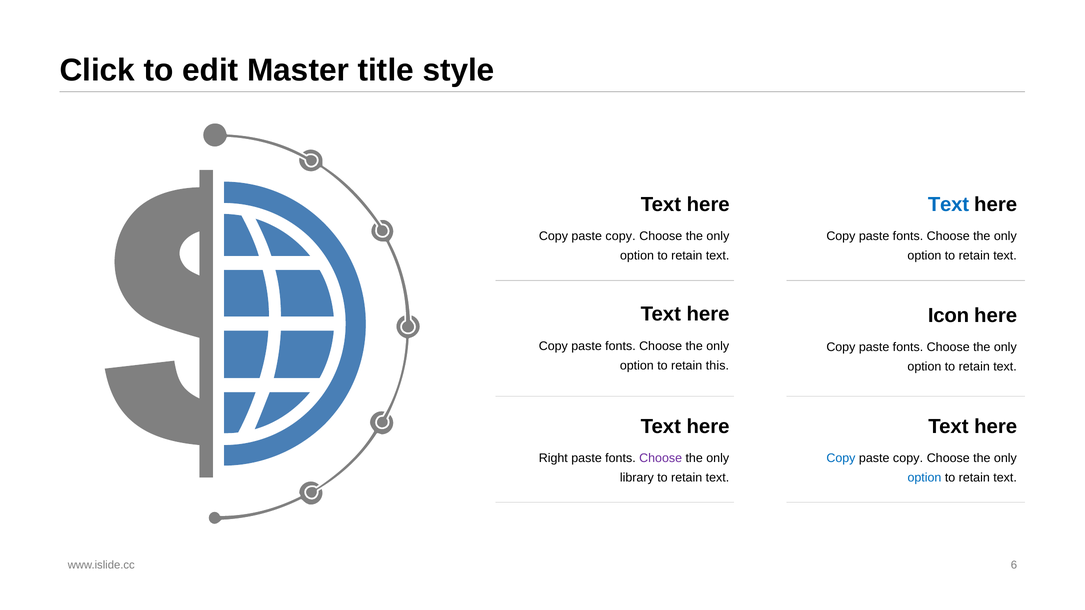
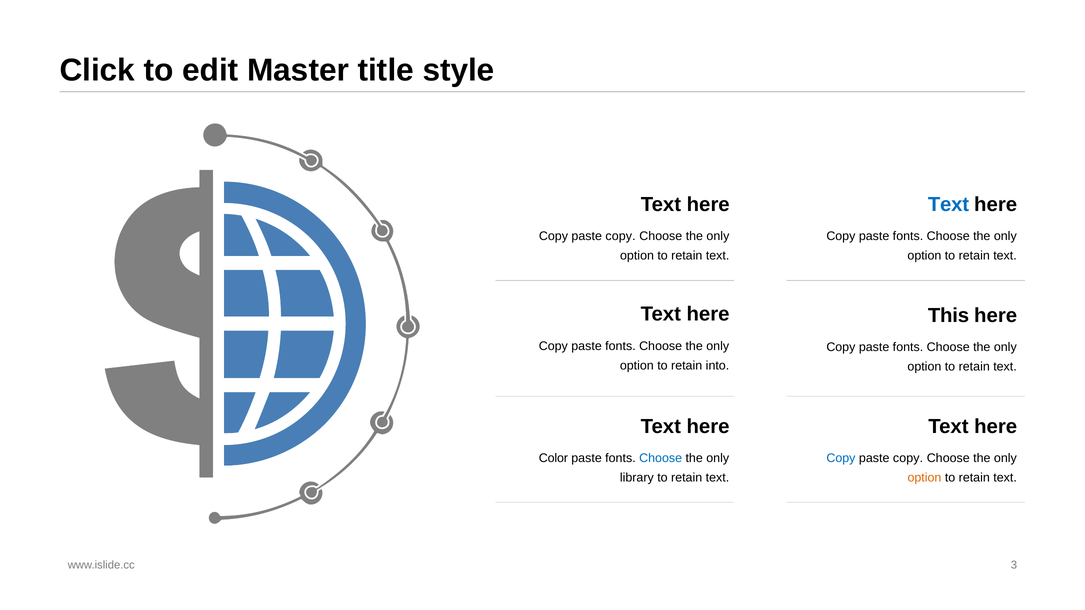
Icon: Icon -> This (948, 316)
this: this -> into (717, 366)
Right: Right -> Color (553, 458)
Choose colour: purple -> blue (661, 458)
option colour: blue -> orange (924, 478)
6: 6 -> 3 (1014, 565)
